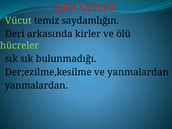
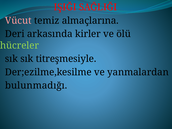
Vücut colour: light green -> pink (18, 21)
saydamlığın: saydamlığın -> almaçlarına (90, 21)
bulunmadığı: bulunmadığı -> titreşmesiyle (66, 59)
yanmalardan: yanmalardan -> bulunmadığı (36, 86)
